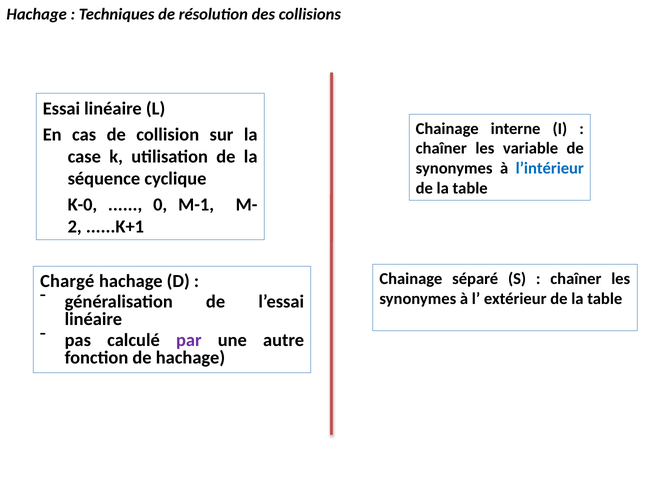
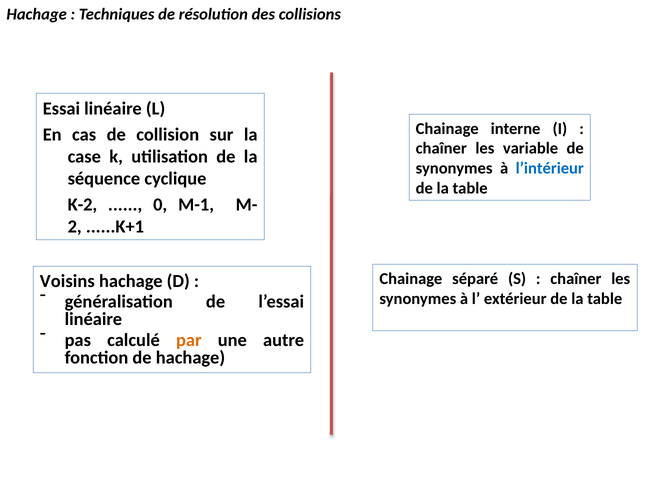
K-0: K-0 -> K-2 (82, 205)
Chargé: Chargé -> Voisins (67, 281)
par colour: purple -> orange (189, 340)
